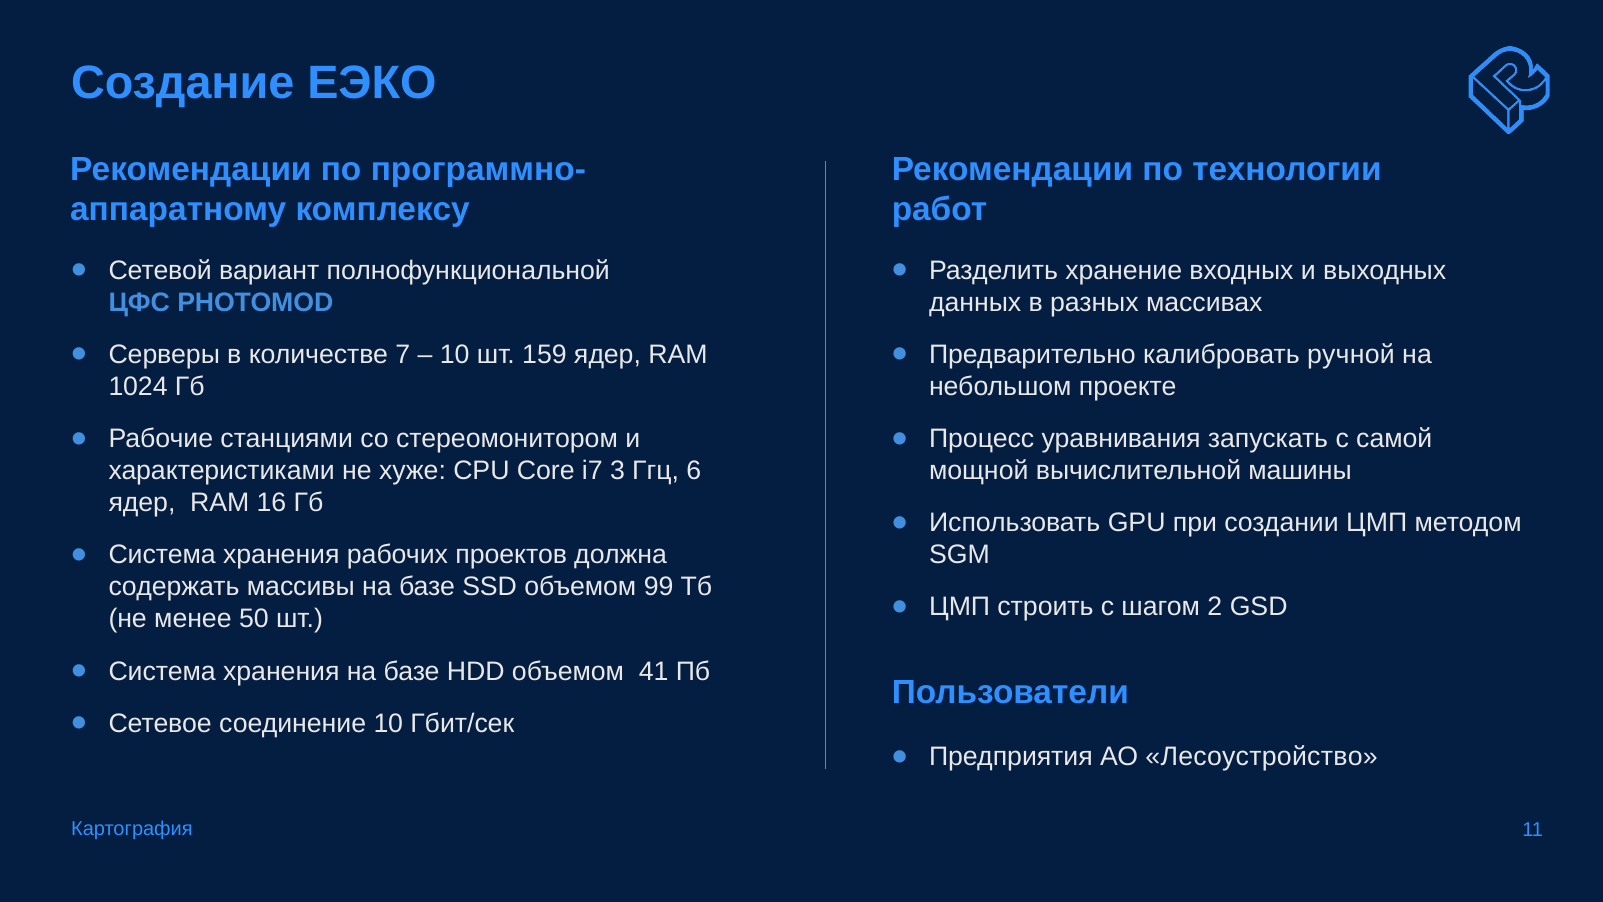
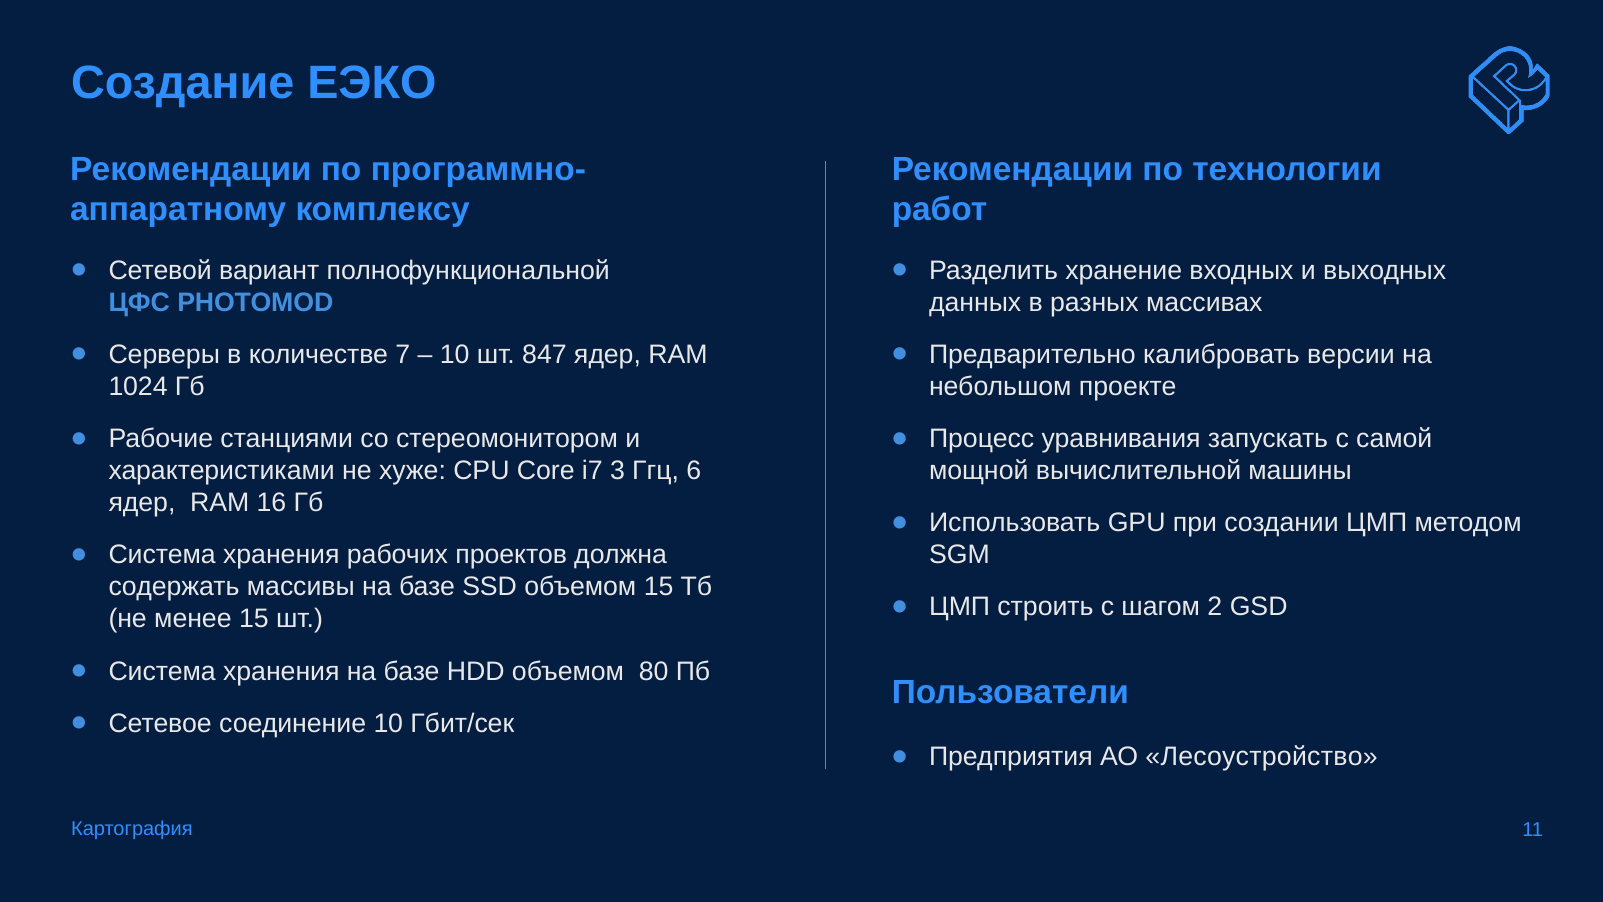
159: 159 -> 847 (544, 355)
ручной: ручной -> версии (1351, 355)
объемом 99: 99 -> 15 (659, 587)
менее 50: 50 -> 15 (254, 619)
41: 41 -> 80 (654, 671)
